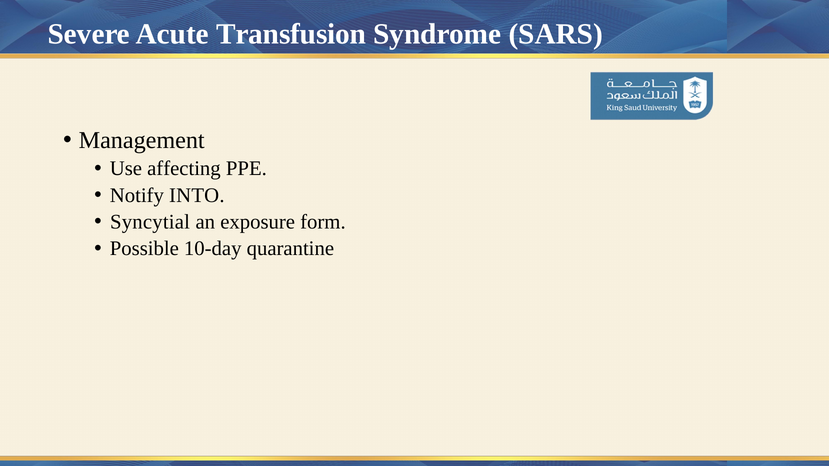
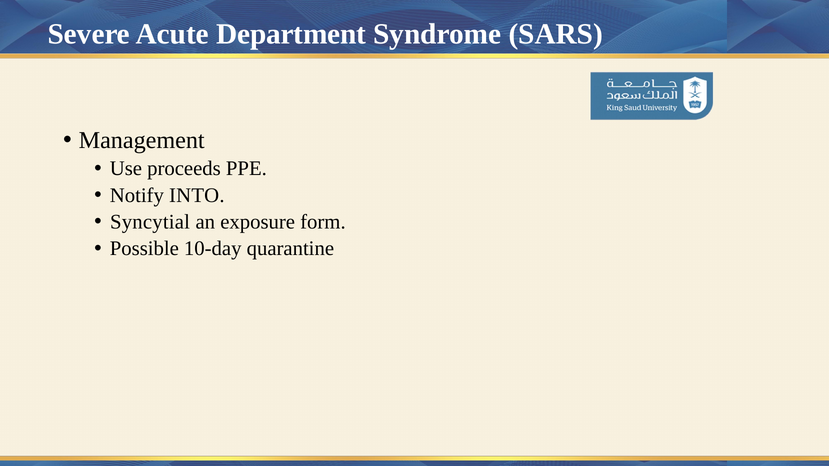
Transfusion: Transfusion -> Department (291, 34)
affecting: affecting -> proceeds (184, 169)
